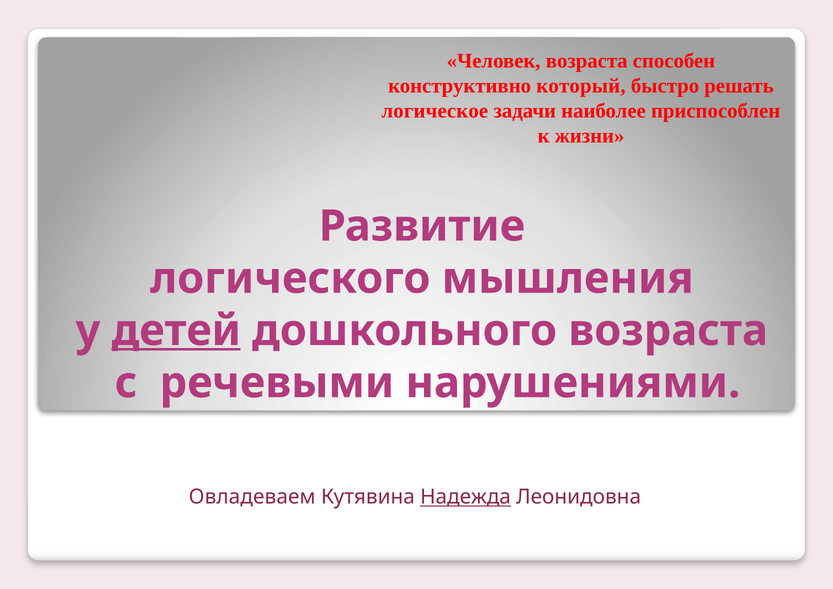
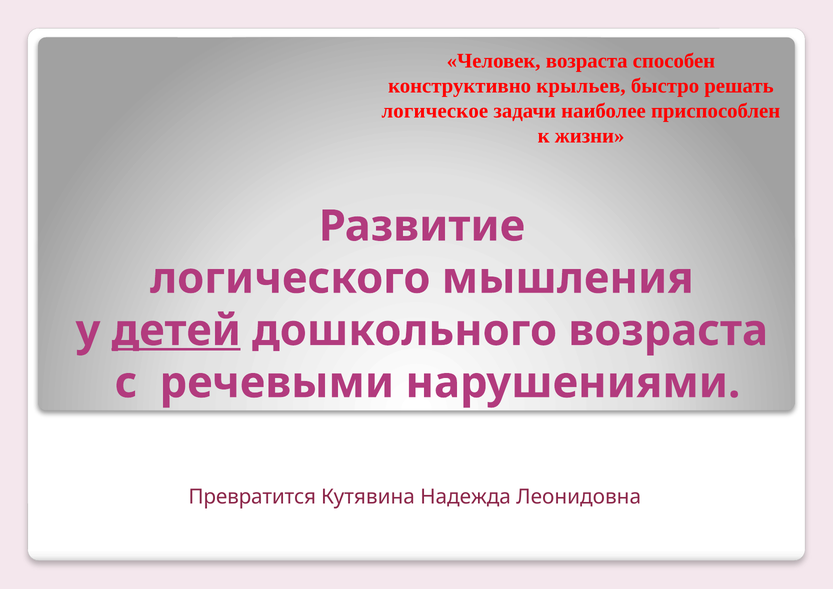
который: который -> крыльев (581, 86)
Овладеваем: Овладеваем -> Превратится (252, 497)
Надежда underline: present -> none (466, 497)
